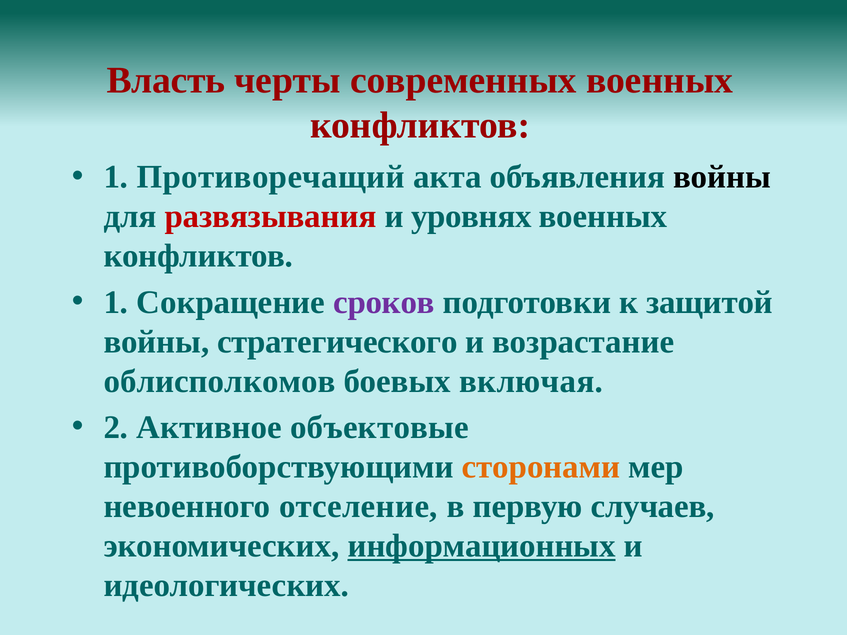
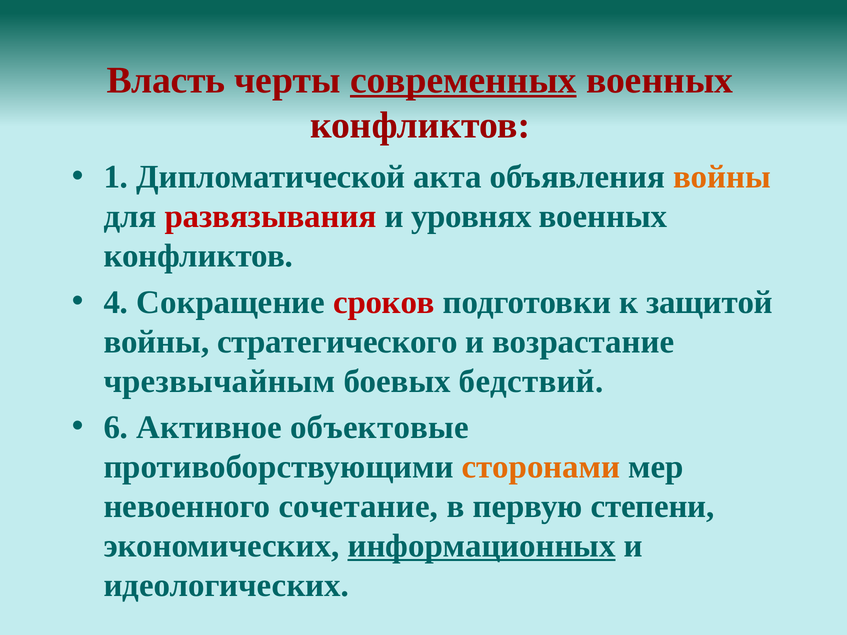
современных underline: none -> present (463, 80)
Противоречащий: Противоречащий -> Дипломатической (271, 177)
войны colour: black -> orange (722, 177)
1: 1 -> 4 (116, 302)
сроков colour: purple -> red (384, 302)
облисполкомов: облисполкомов -> чрезвычайным (219, 381)
включая: включая -> бедствий (531, 381)
2: 2 -> 6 (116, 428)
отселение: отселение -> сочетание (358, 507)
случаев: случаев -> степени (653, 507)
